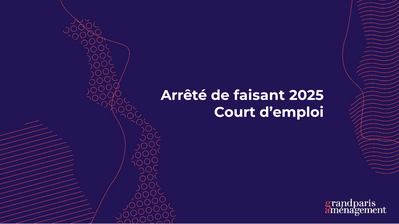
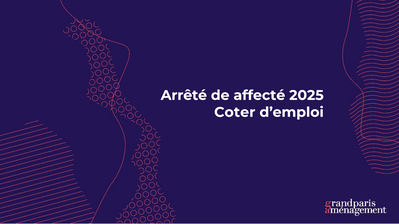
faisant: faisant -> affecté (259, 95)
Court: Court -> Coter (235, 112)
